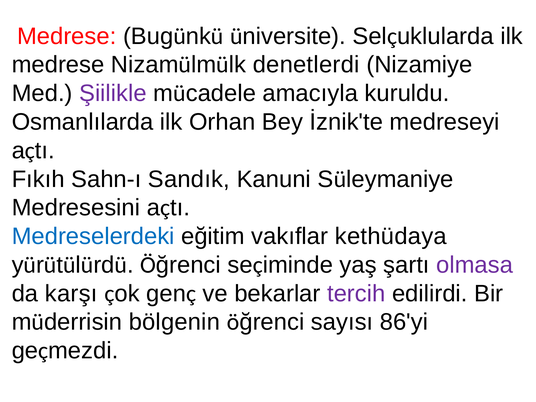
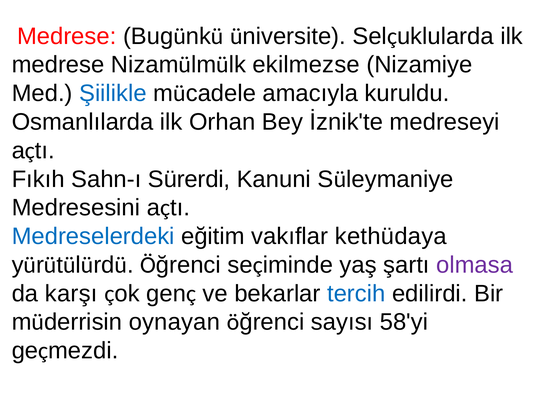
denetlerdi: denetlerdi -> ekilmezse (306, 65)
Şiilikle colour: purple -> blue (113, 93)
Sandık: Sandık -> Sürerdi (189, 179)
tercih colour: purple -> blue (356, 294)
bölgenin: bölgenin -> oynayan (174, 322)
86'yi: 86'yi -> 58'yi (404, 322)
